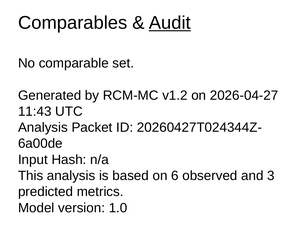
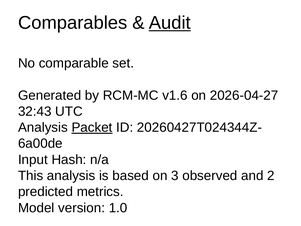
v1.2: v1.2 -> v1.6 (175, 95)
11:43: 11:43 -> 32:43 (35, 111)
Packet underline: none -> present (92, 127)
6: 6 -> 3 (175, 176)
3: 3 -> 2 (271, 176)
